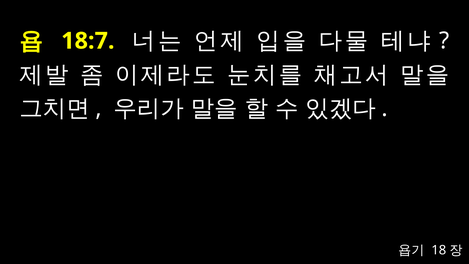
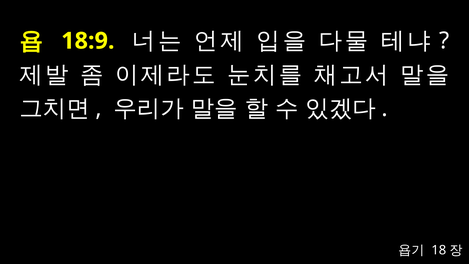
18:7: 18:7 -> 18:9 (88, 41)
